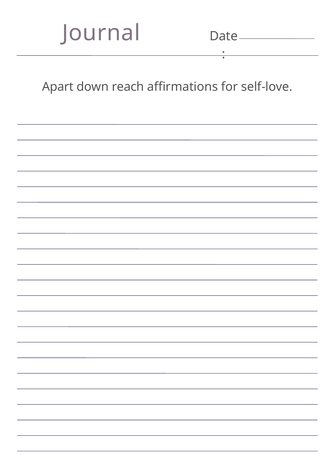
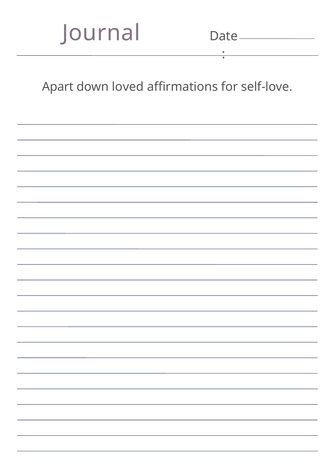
reach: reach -> loved (128, 87)
